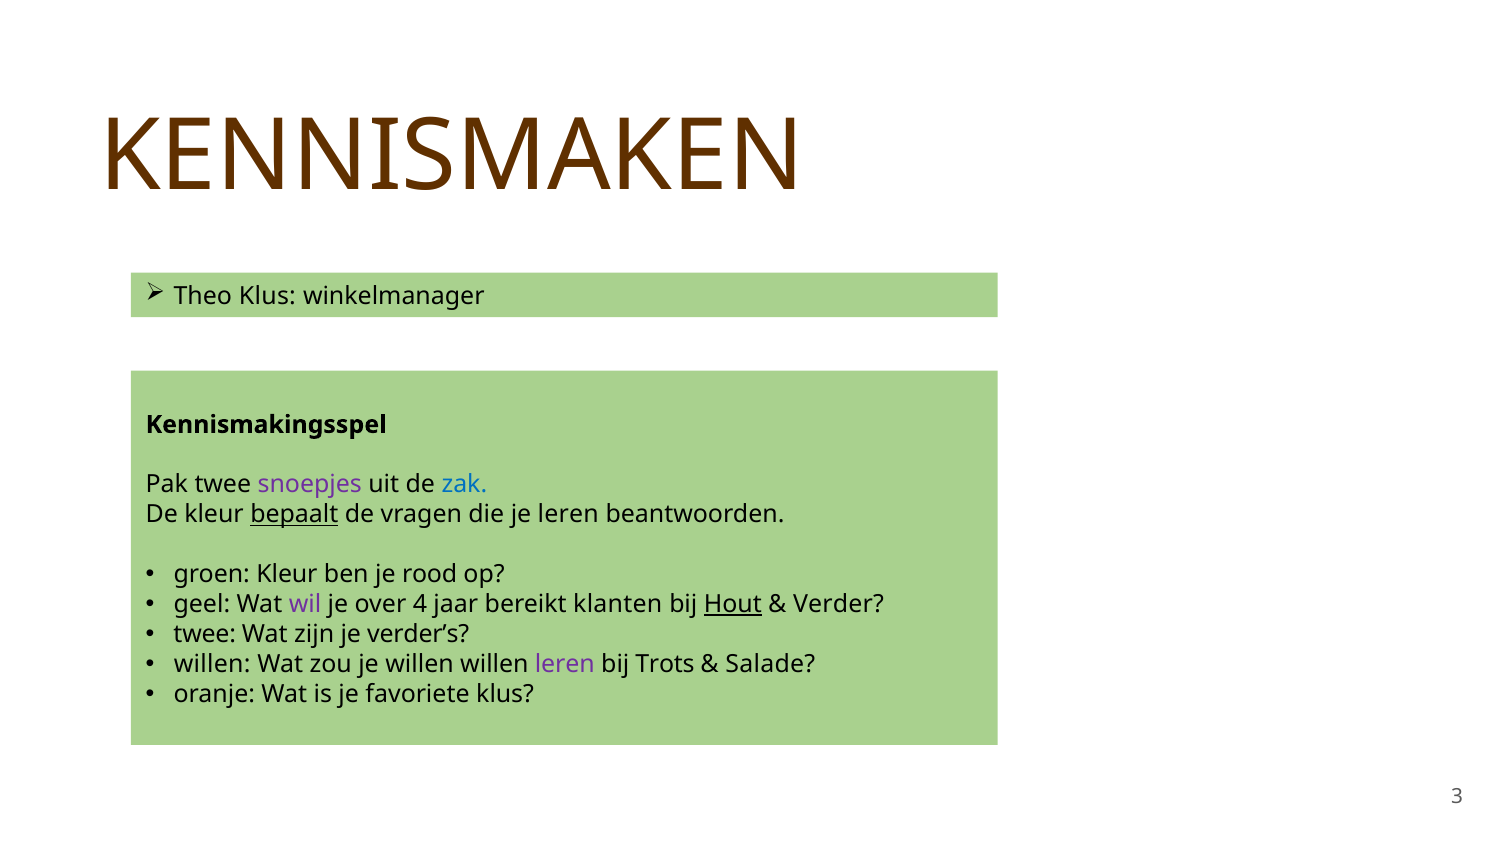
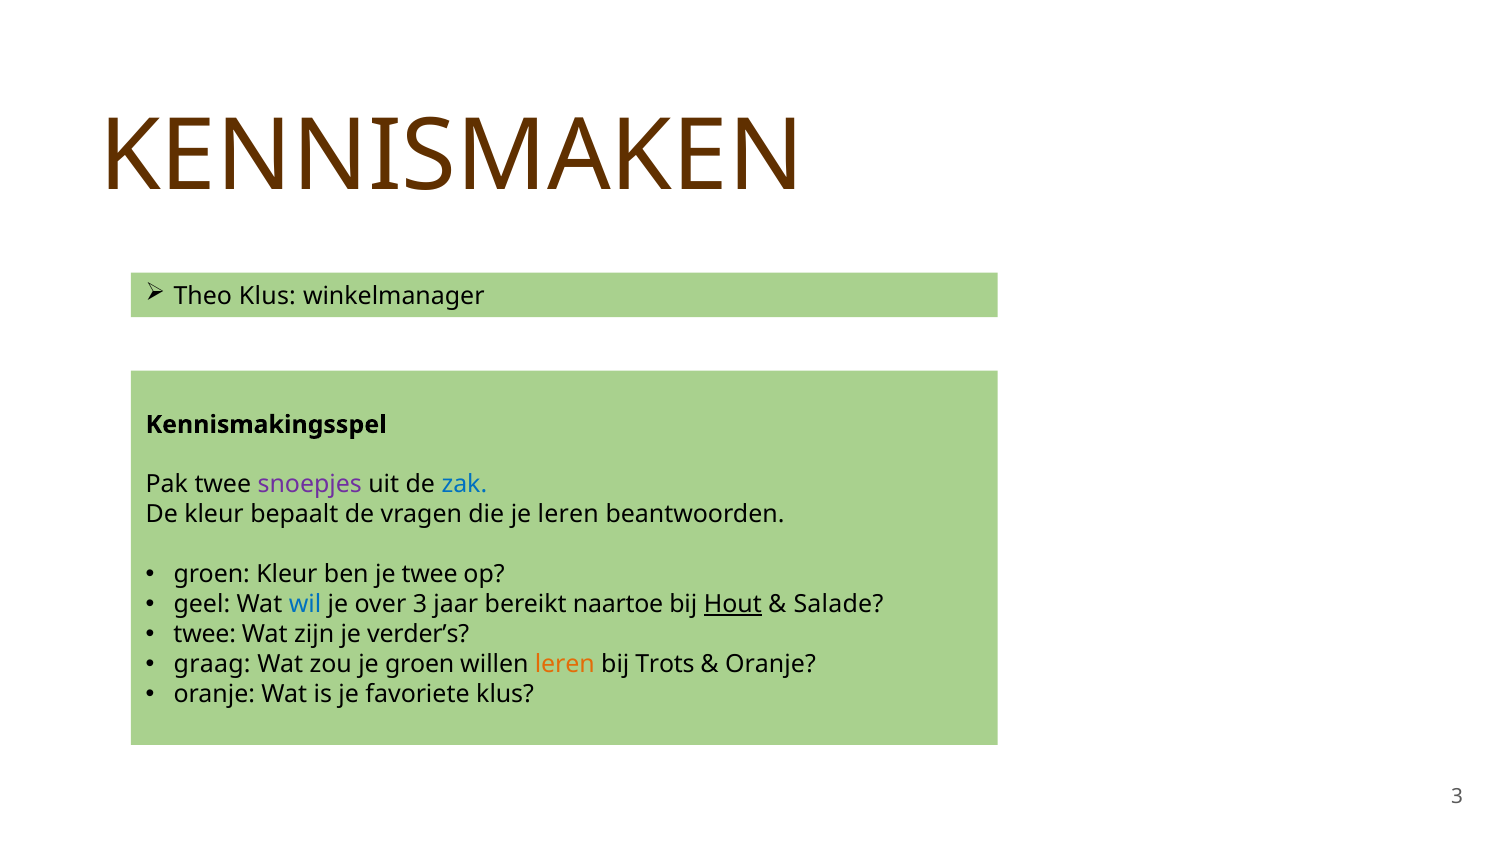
bepaalt underline: present -> none (294, 514)
je rood: rood -> twee (430, 574)
wil colour: purple -> blue (305, 604)
over 4: 4 -> 3 (420, 604)
klanten: klanten -> naartoe (618, 604)
Verder: Verder -> Salade (838, 604)
willen: willen -> graag (212, 664)
je willen: willen -> groen (420, 664)
leren colour: purple -> orange (565, 664)
Salade: Salade -> Oranje (770, 664)
